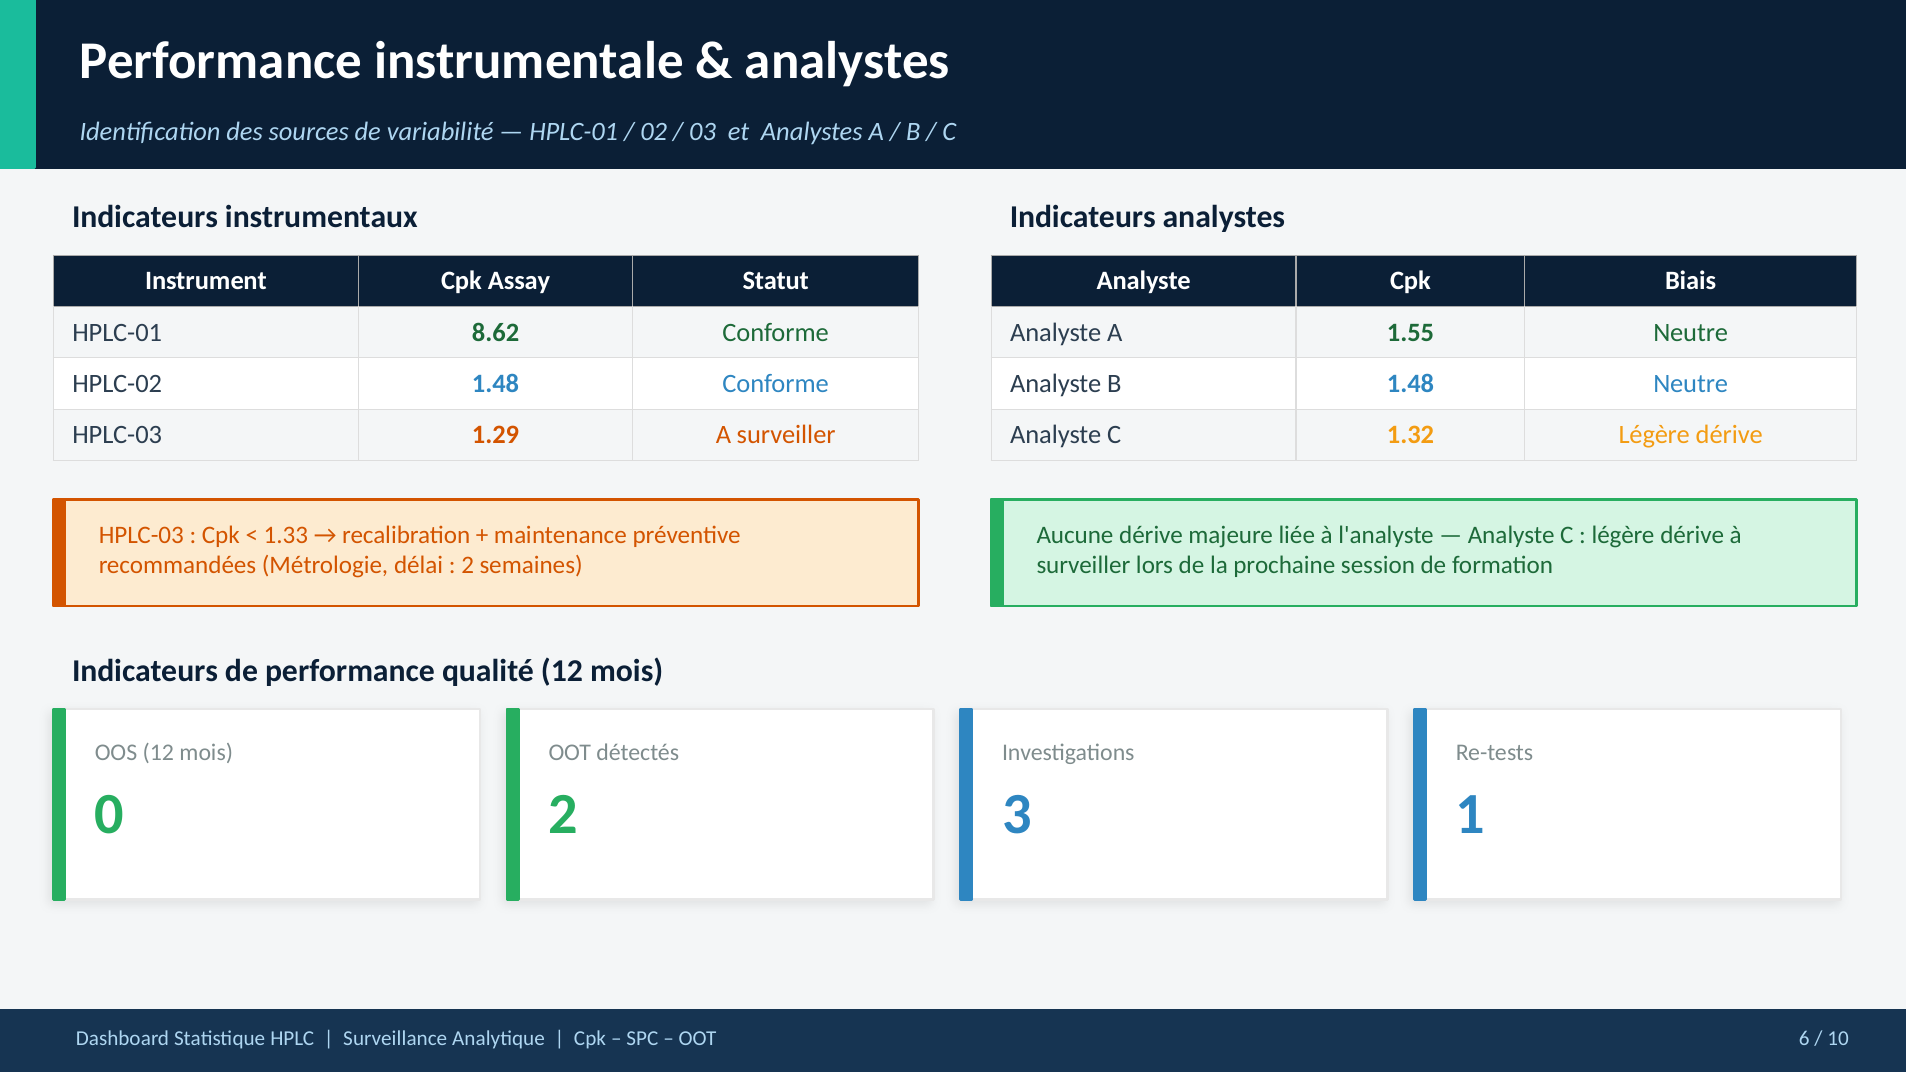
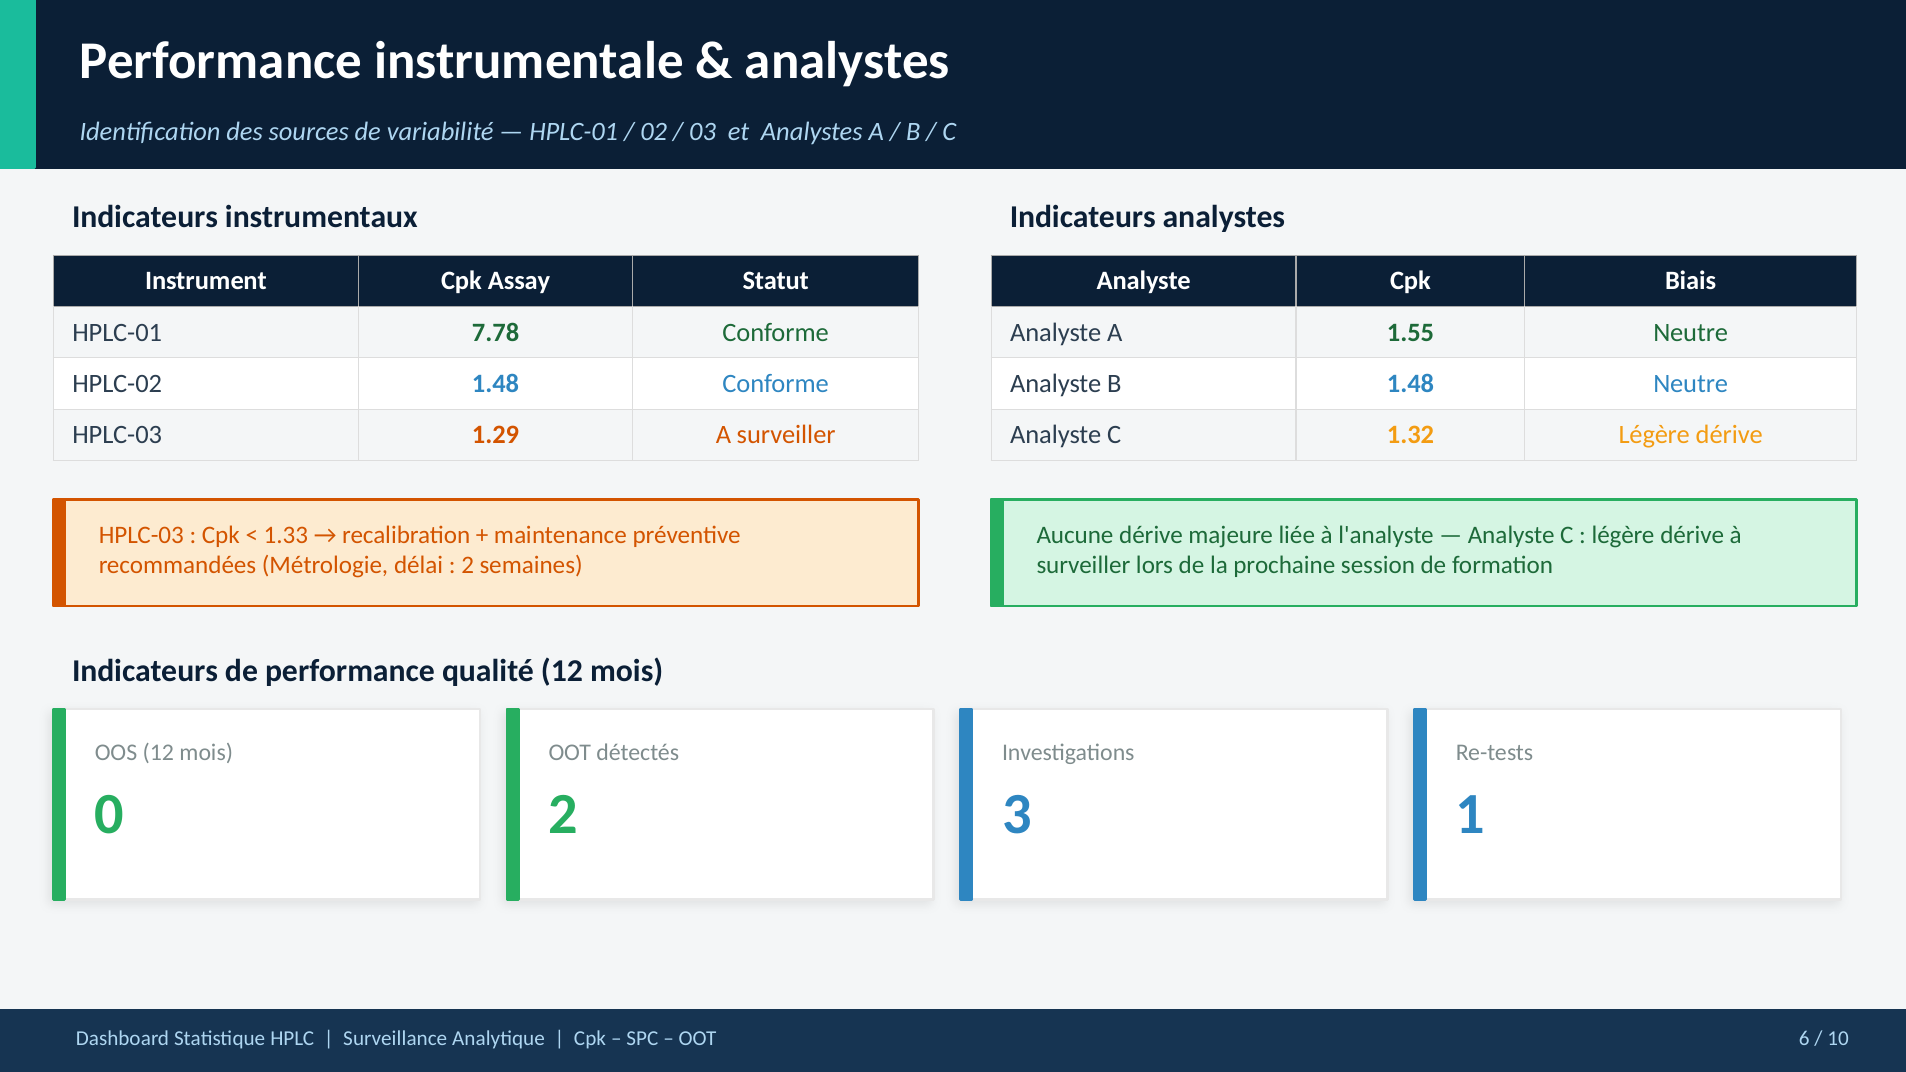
8.62: 8.62 -> 7.78 (496, 333)
